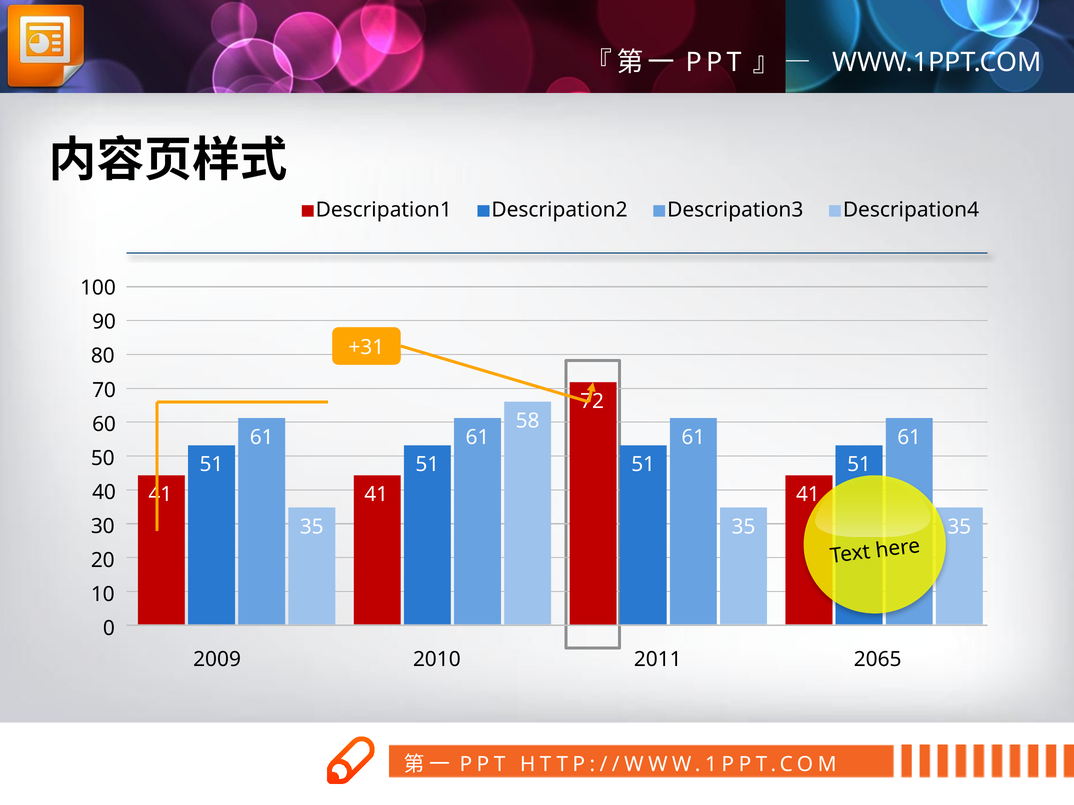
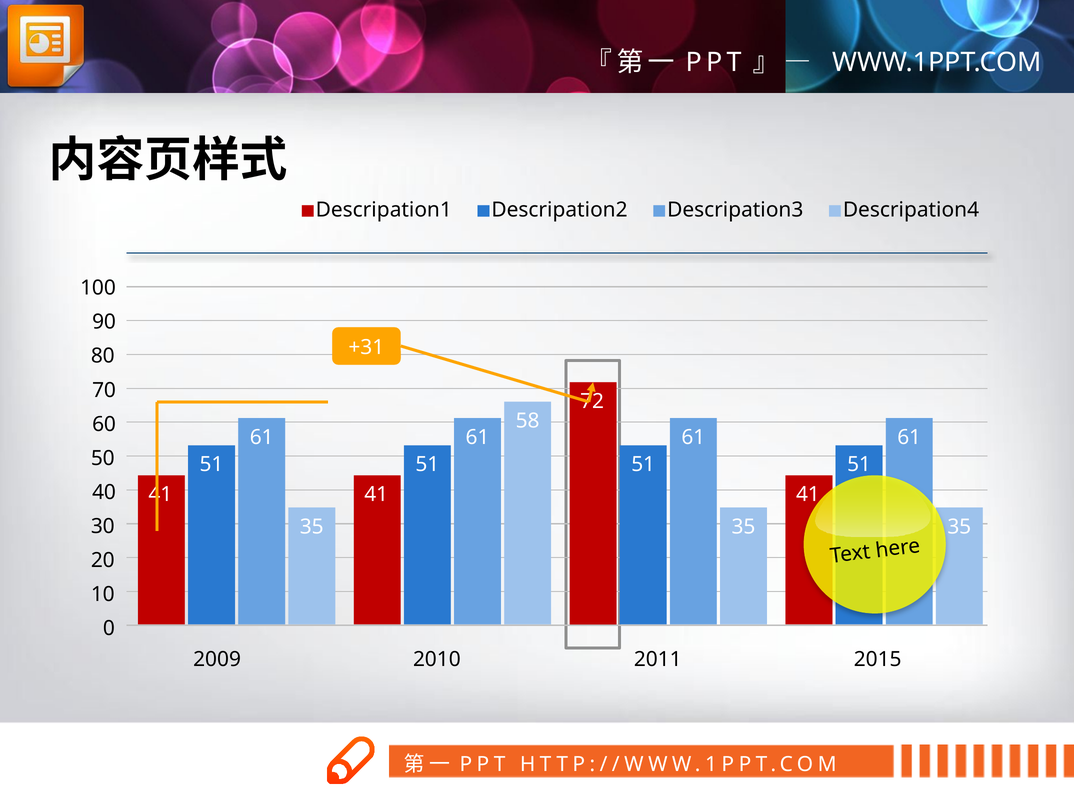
2065: 2065 -> 2015 (878, 660)
